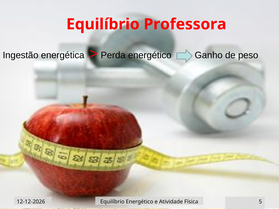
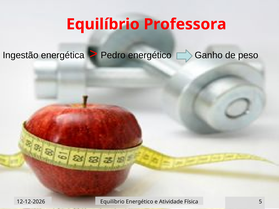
Perda: Perda -> Pedro (113, 55)
